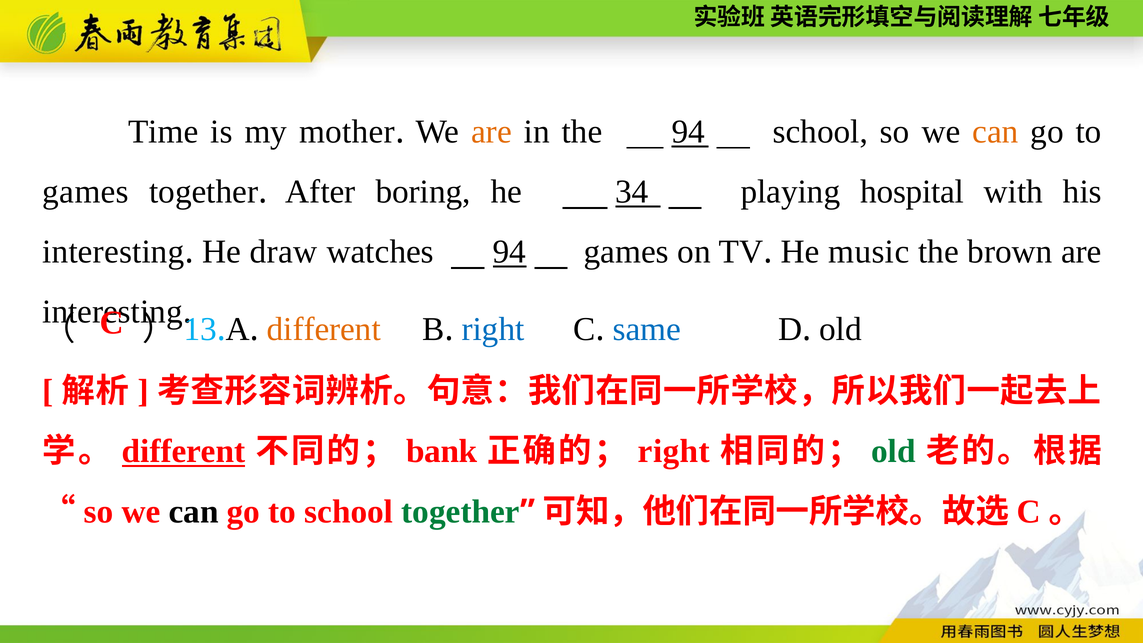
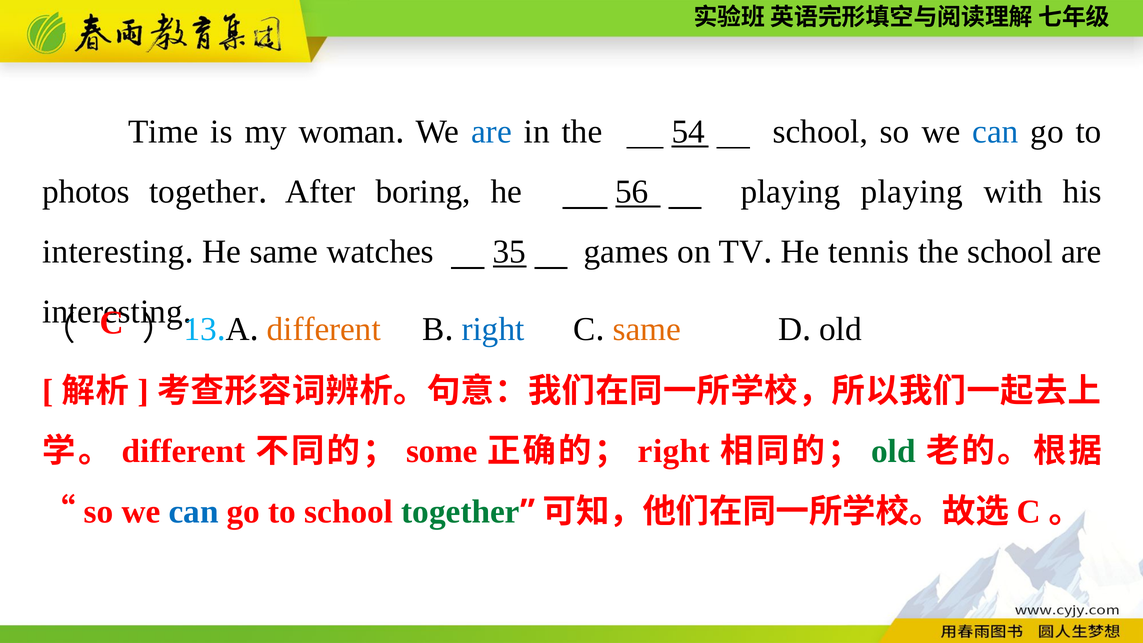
mother: mother -> woman (347, 132)
are colour: orange -> blue (491, 132)
the 94: 94 -> 54 (688, 132)
can colour: orange -> blue (995, 132)
games: games -> photos (86, 192)
34: 34 -> 56 (632, 192)
playing hospital: hospital -> playing (912, 192)
He draw: draw -> same (284, 252)
watches 94: 94 -> 35 (509, 252)
music: music -> tennis (869, 252)
the brown: brown -> school (1010, 252)
same colour: blue -> orange (647, 329)
different underline: present -> none (184, 451)
bank: bank -> some (442, 451)
can colour: black -> blue (194, 512)
